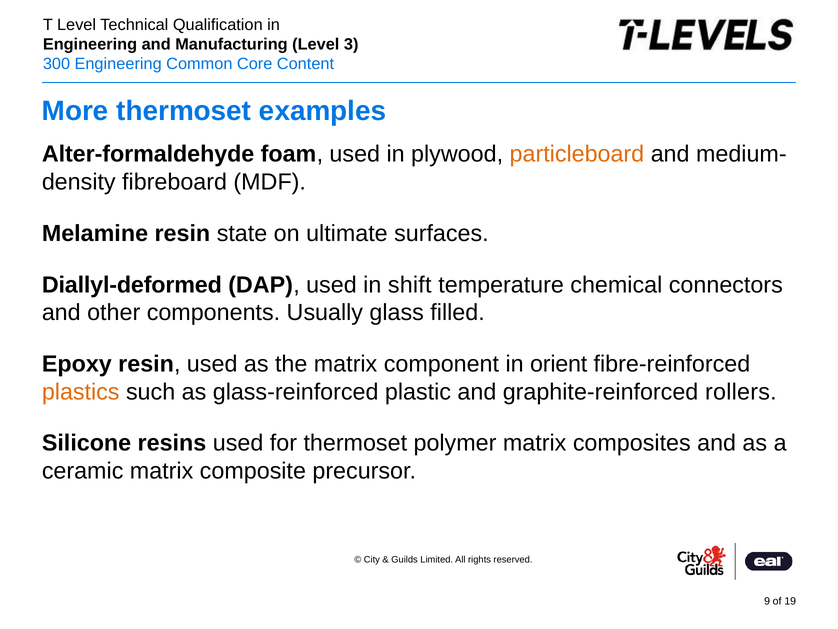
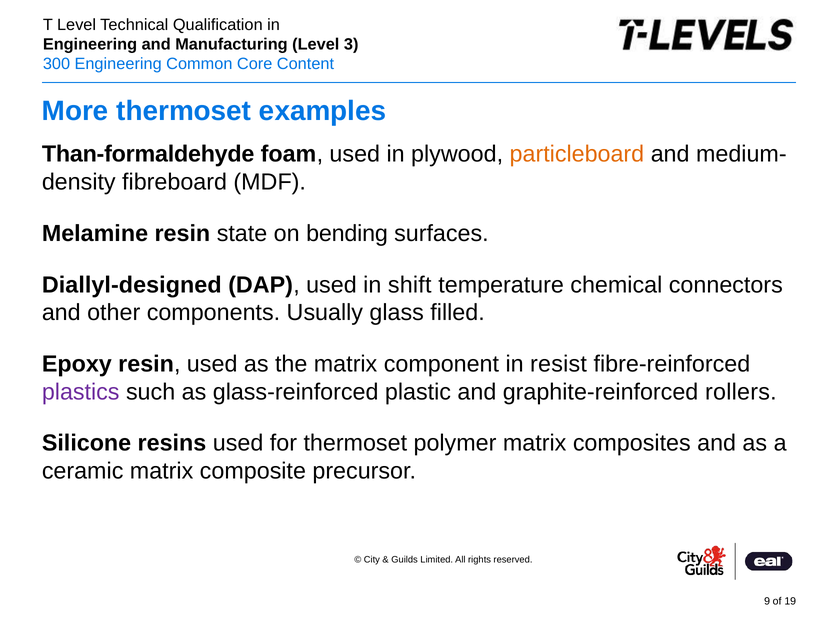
Alter-formaldehyde: Alter-formaldehyde -> Than-formaldehyde (148, 154)
ultimate: ultimate -> bending (347, 233)
Diallyl-deformed: Diallyl-deformed -> Diallyl-designed (132, 285)
orient: orient -> resist (558, 364)
plastics colour: orange -> purple (81, 392)
